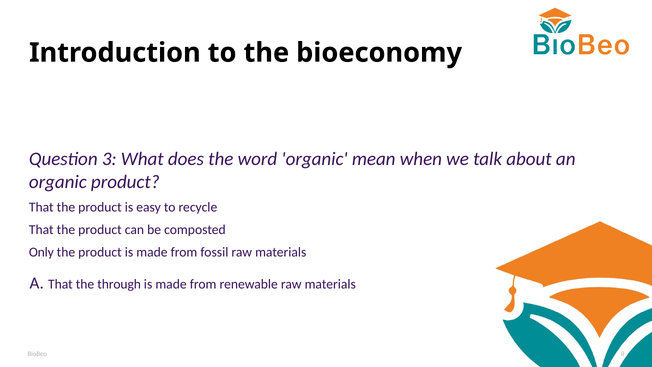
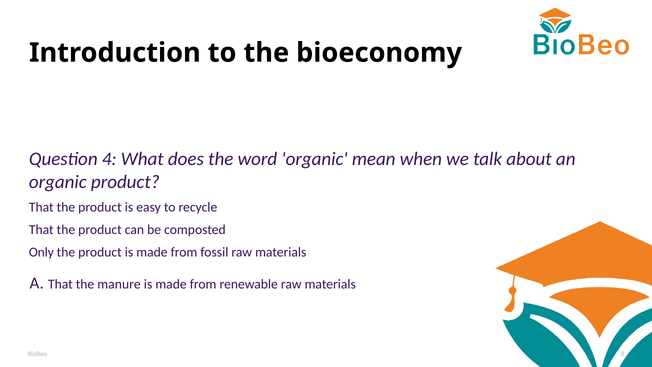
3: 3 -> 4 (109, 159)
through: through -> manure (119, 284)
